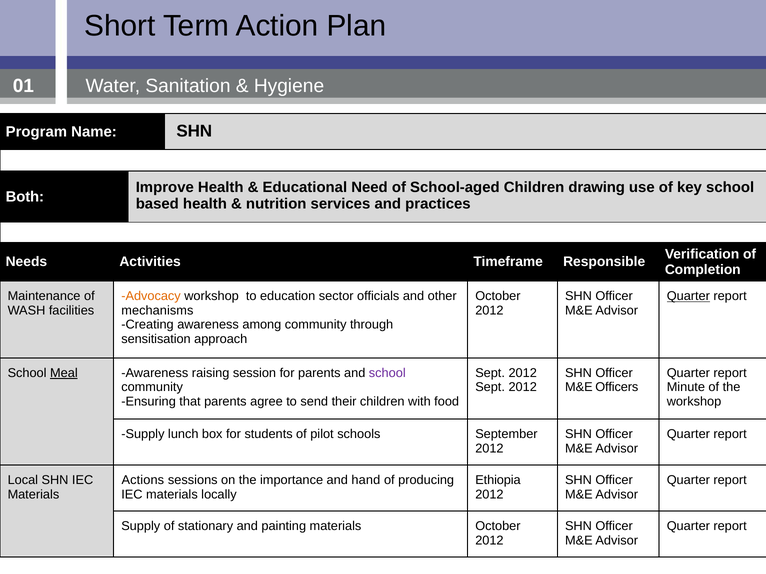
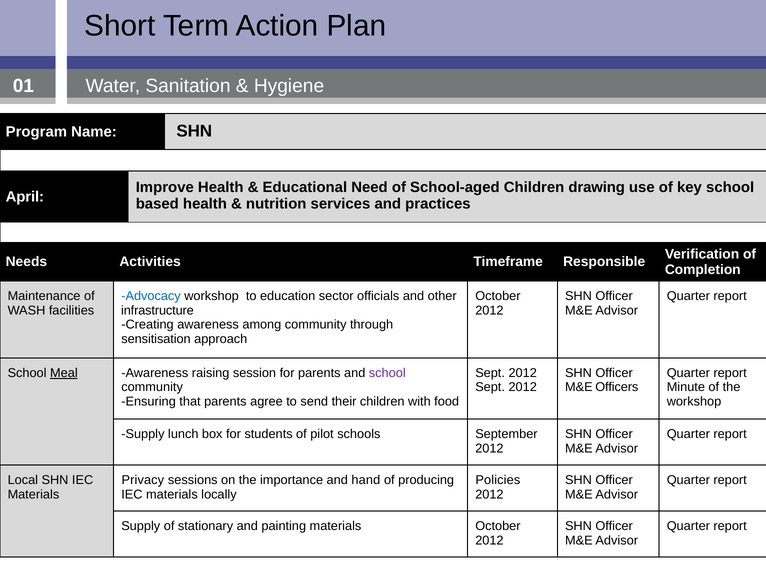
Both: Both -> April (25, 197)
Advocacy colour: orange -> blue (151, 296)
Quarter underline: present -> none (688, 296)
mechanisms: mechanisms -> infrastructure (157, 311)
Actions: Actions -> Privacy (143, 481)
Ethiopia: Ethiopia -> Policies (498, 481)
